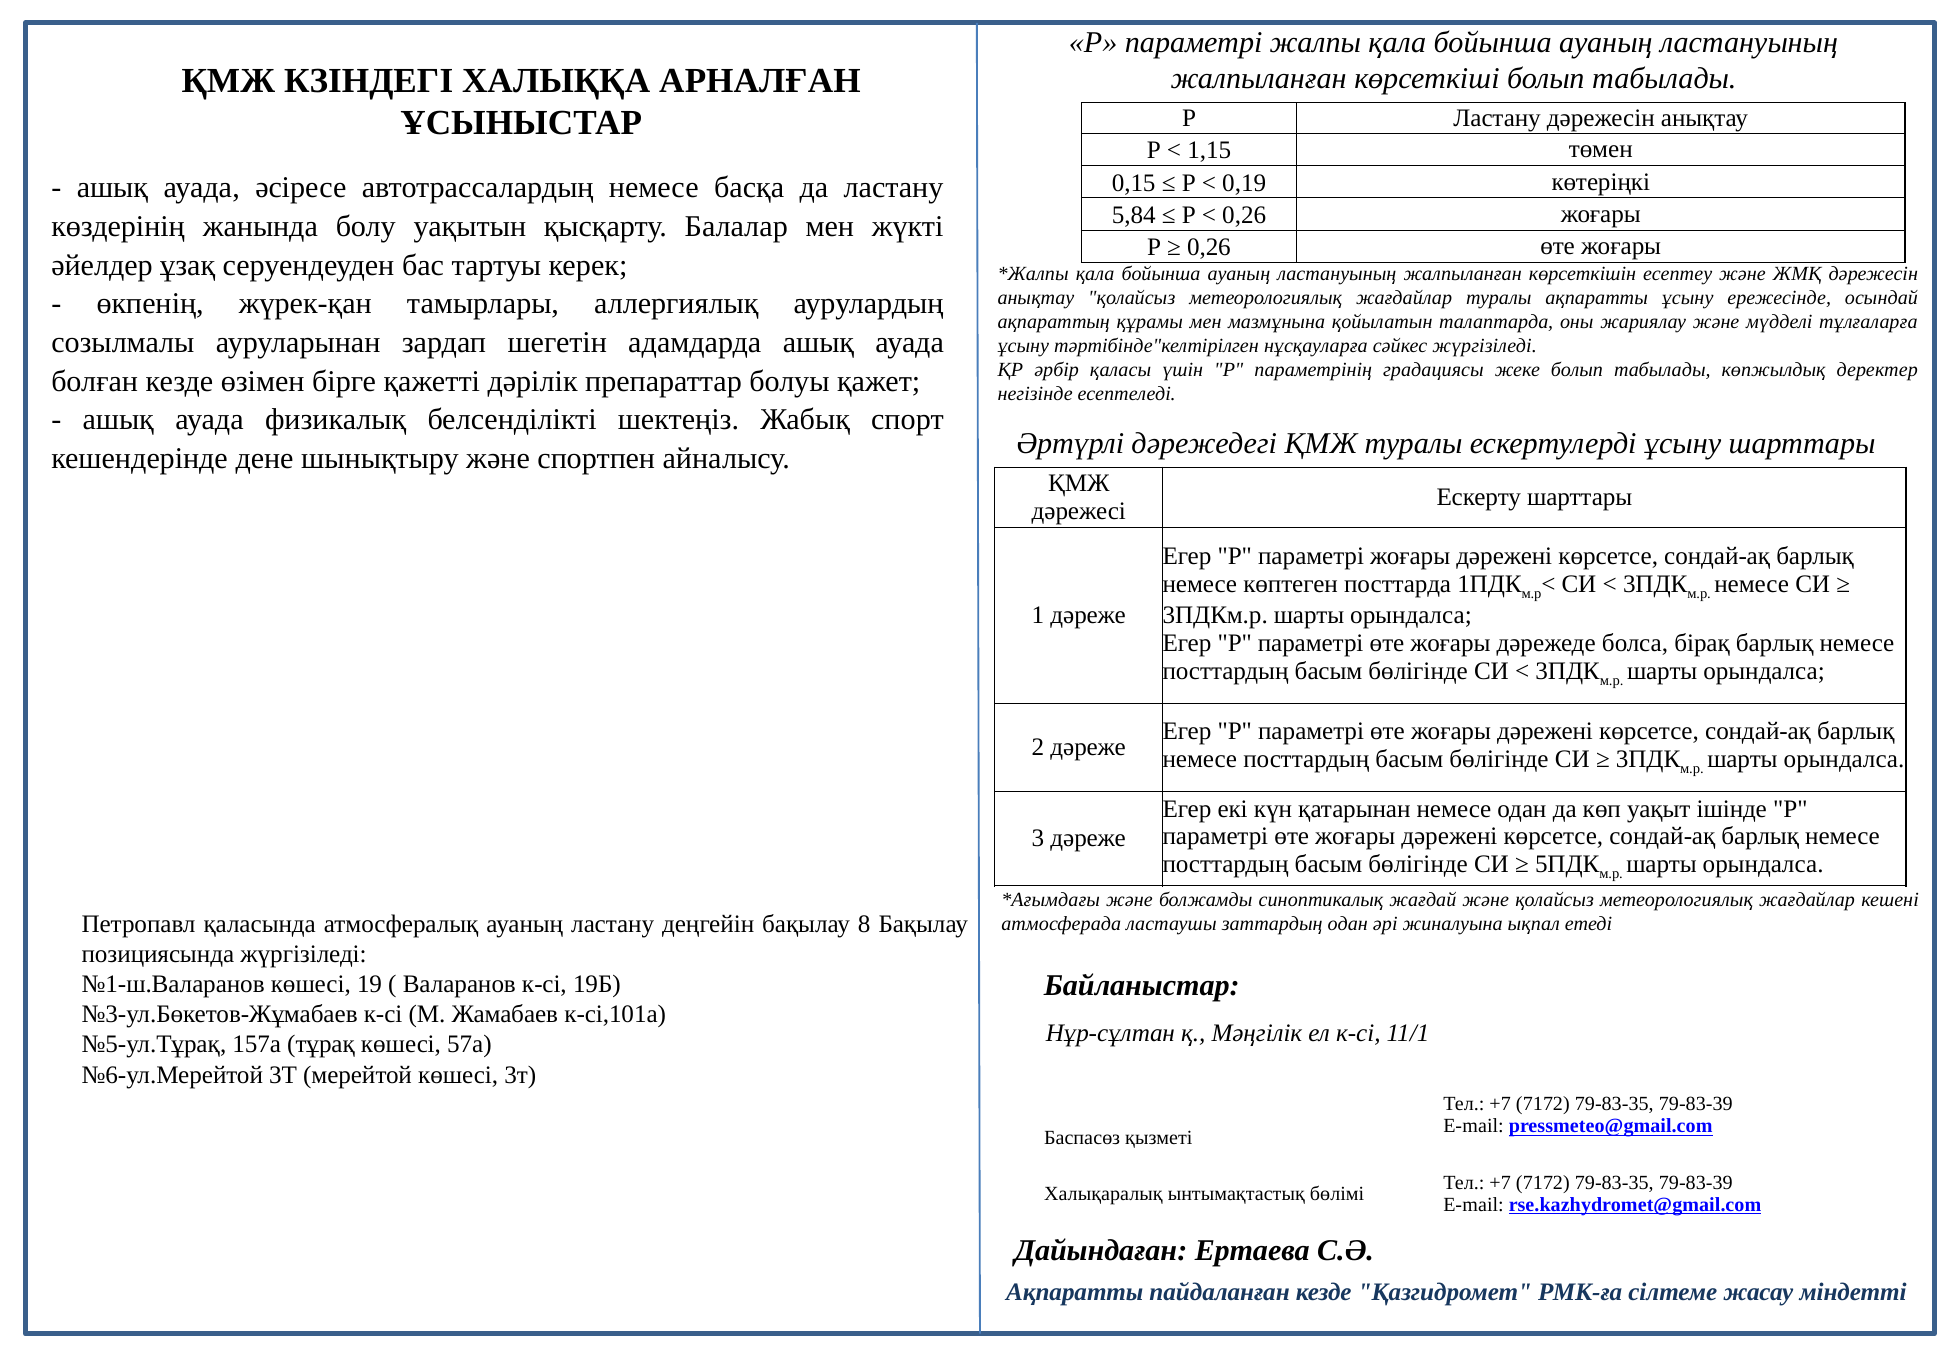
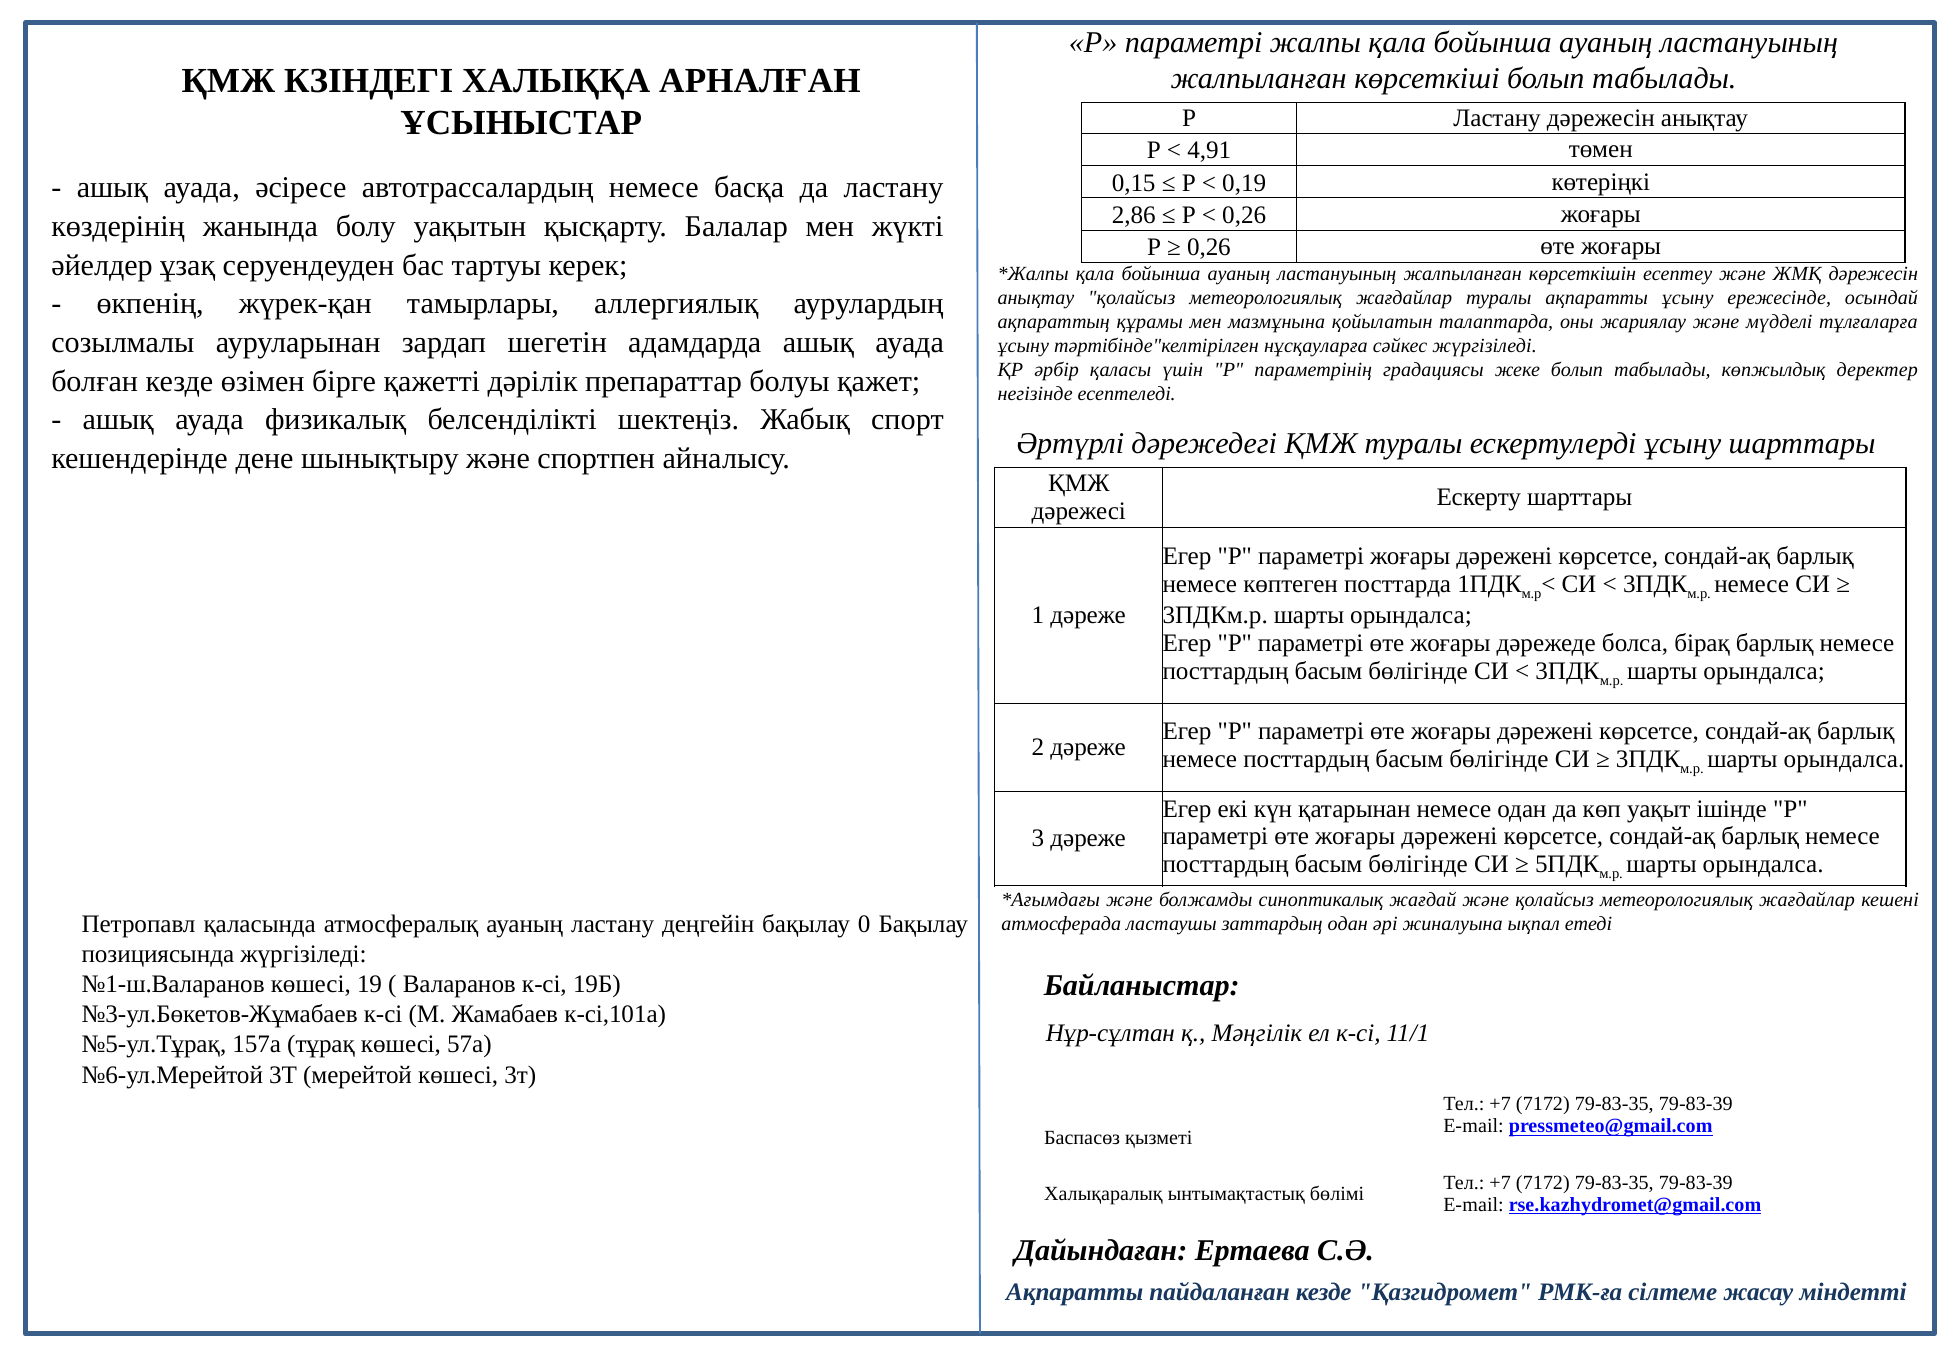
1,15: 1,15 -> 4,91 (1209, 150)
5,84: 5,84 -> 2,86 (1134, 215)
8: 8 -> 0 (864, 924)
